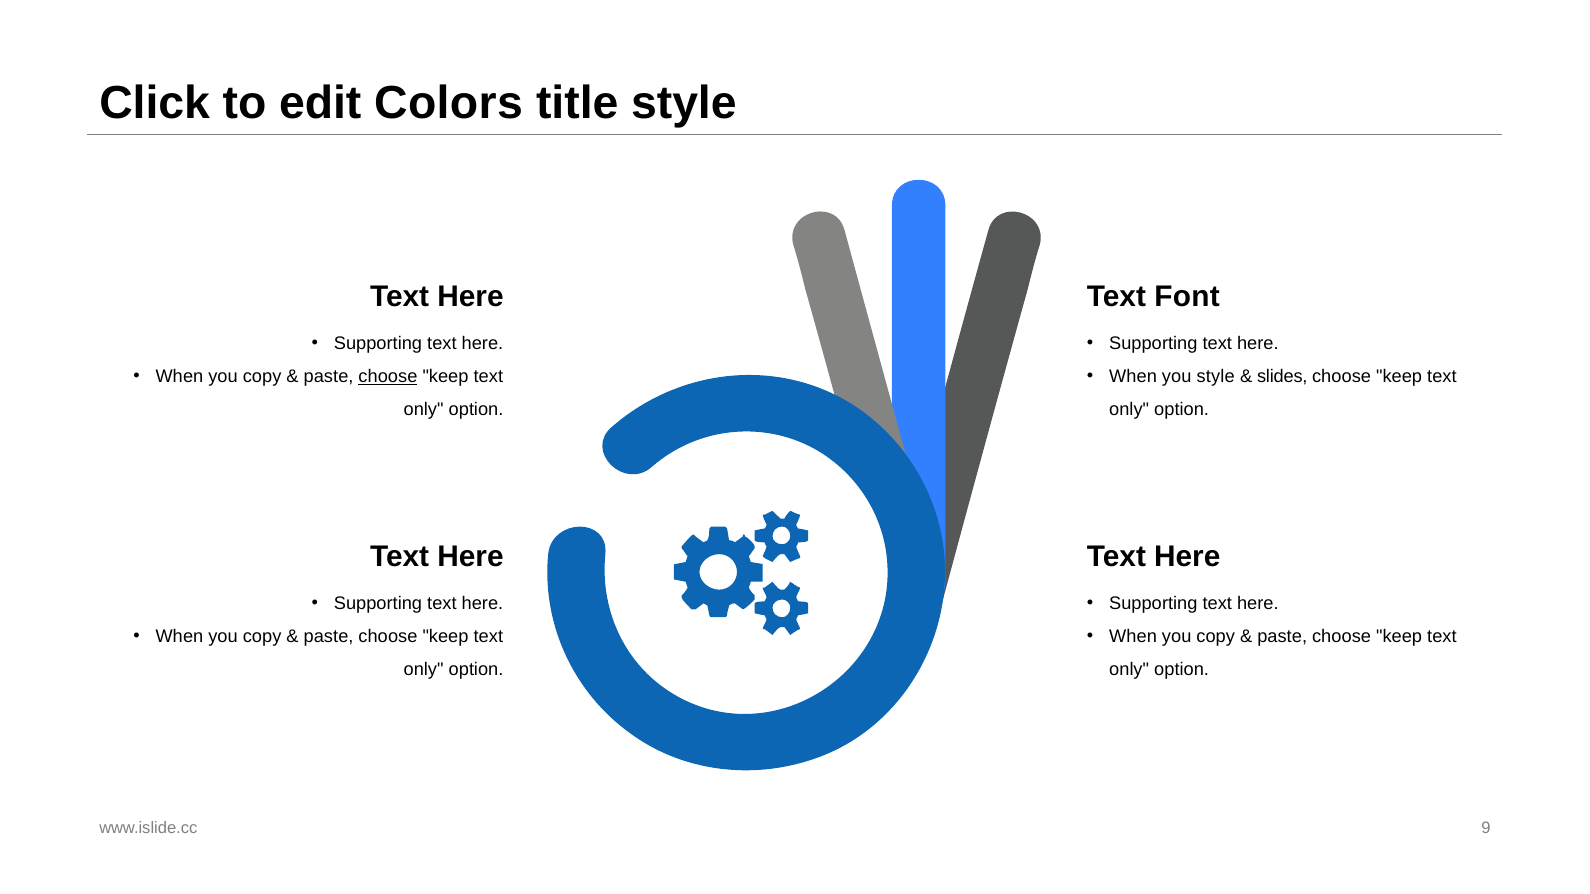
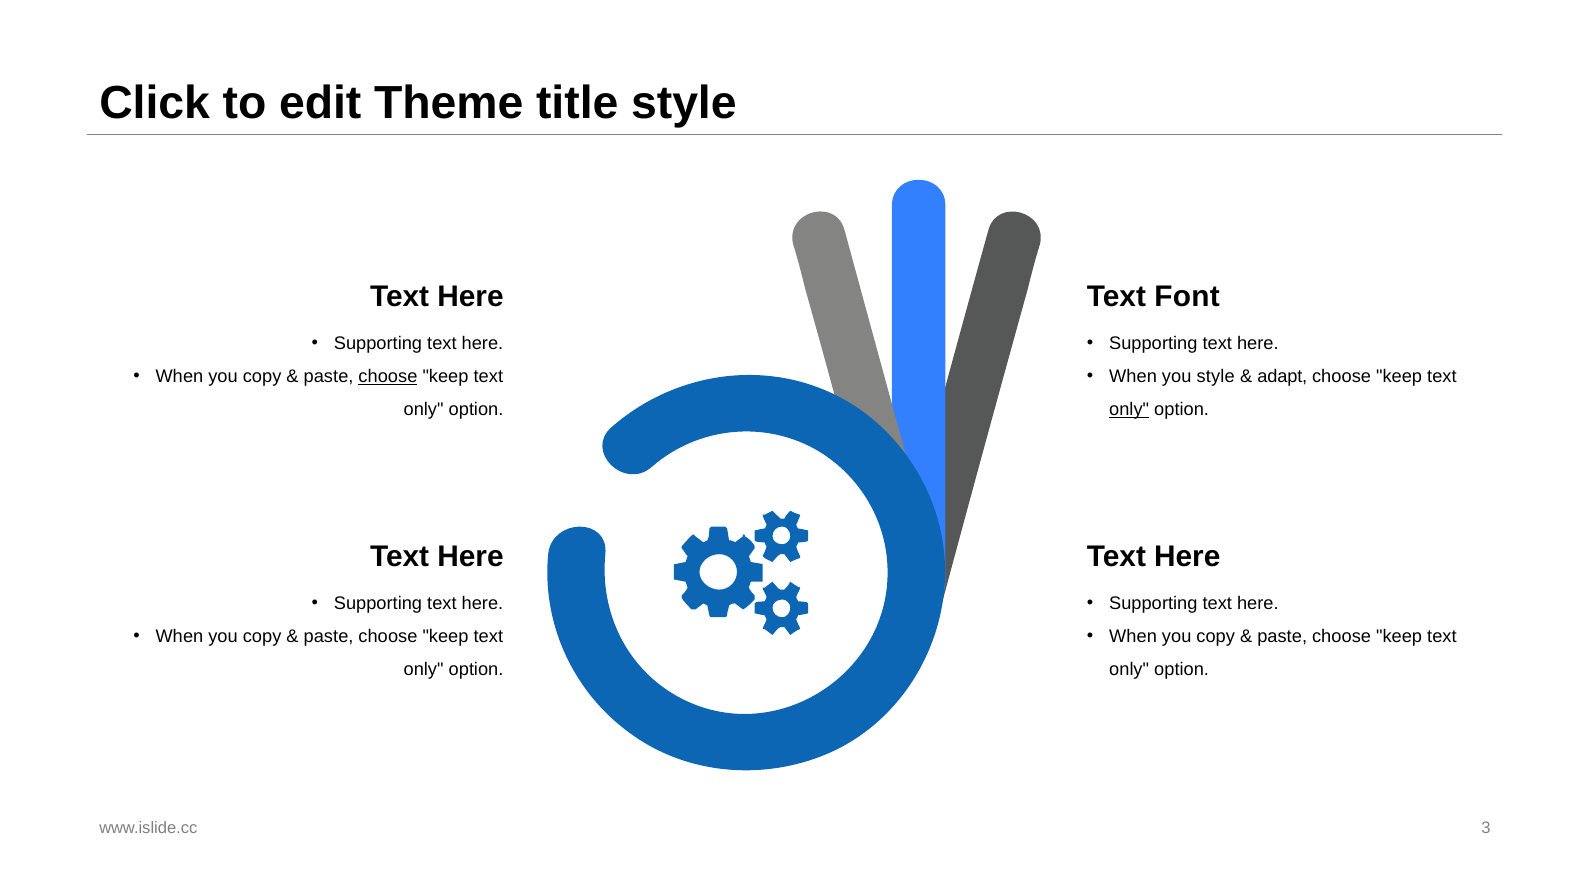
Colors: Colors -> Theme (449, 103)
slides: slides -> adapt (1282, 377)
only underline: none -> present (1129, 410)
9: 9 -> 3 (1486, 828)
